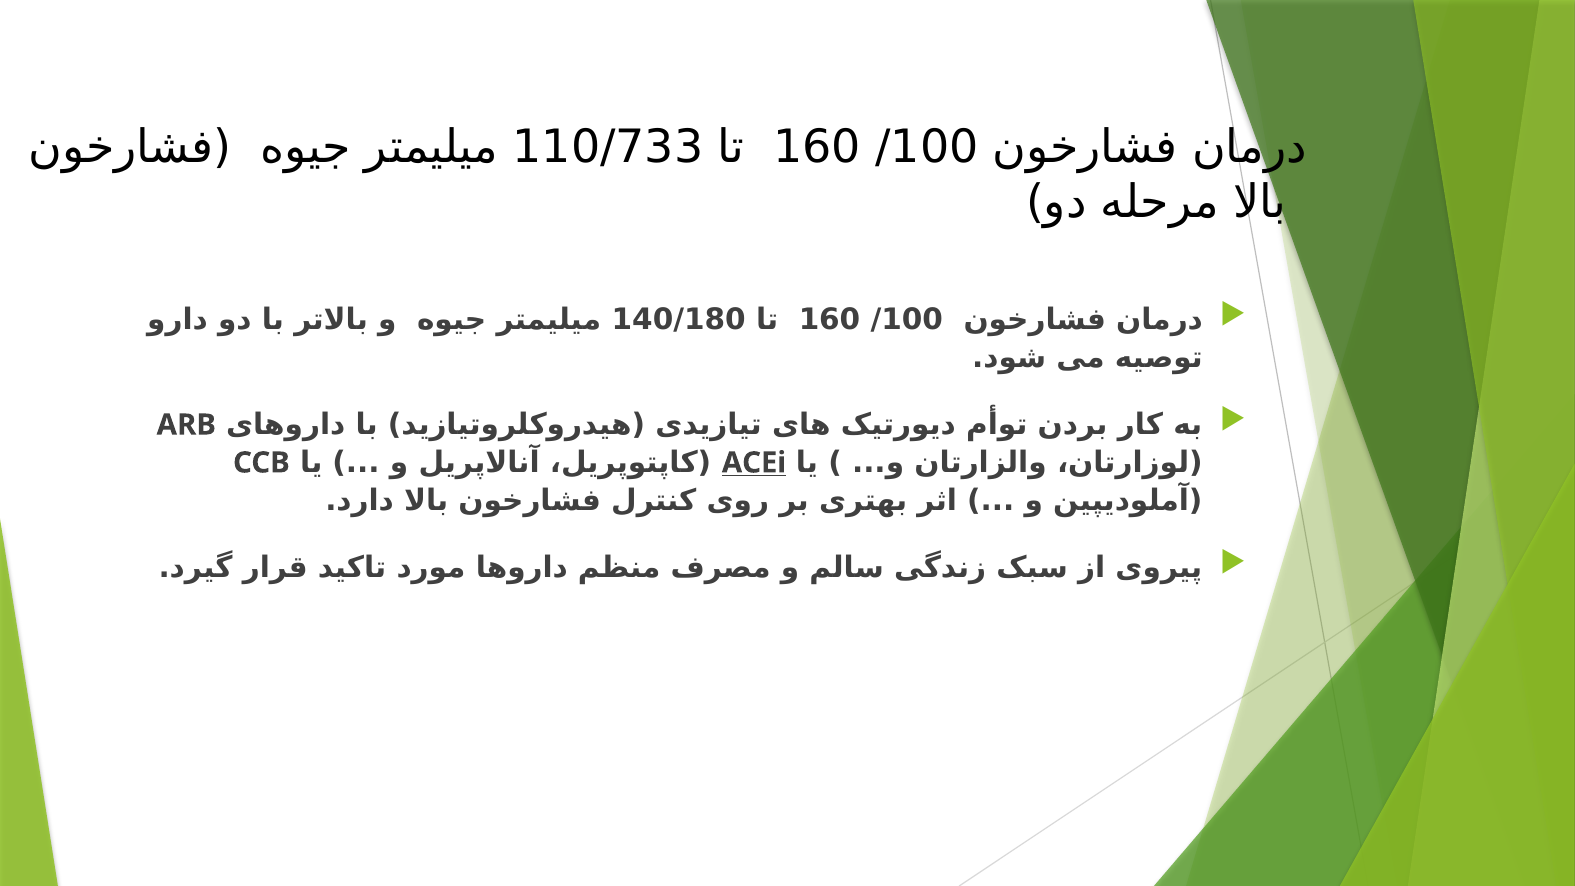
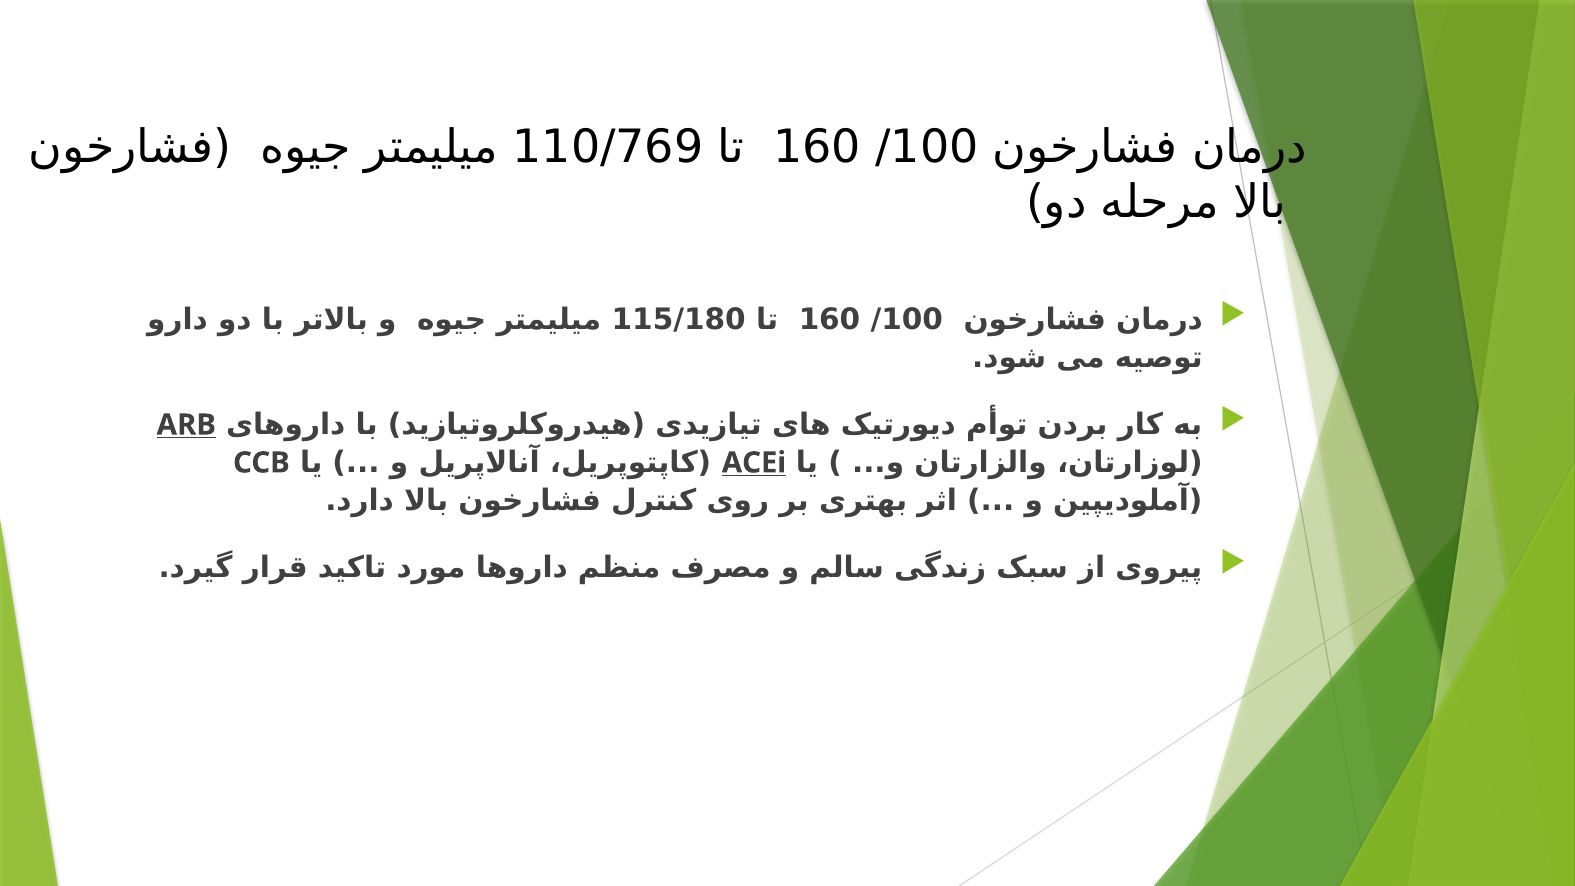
110/733: 110/733 -> 110/769 (608, 147)
140/180: 140/180 -> 115/180 (679, 319)
ARB underline: none -> present (186, 425)
